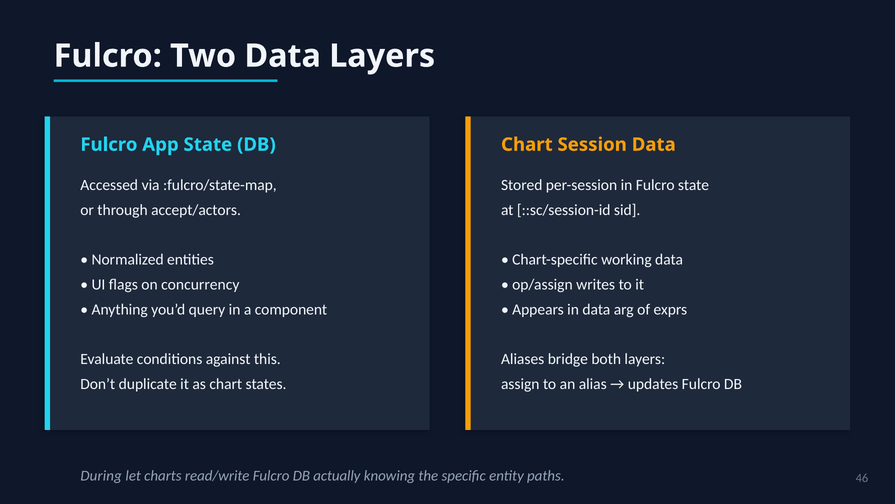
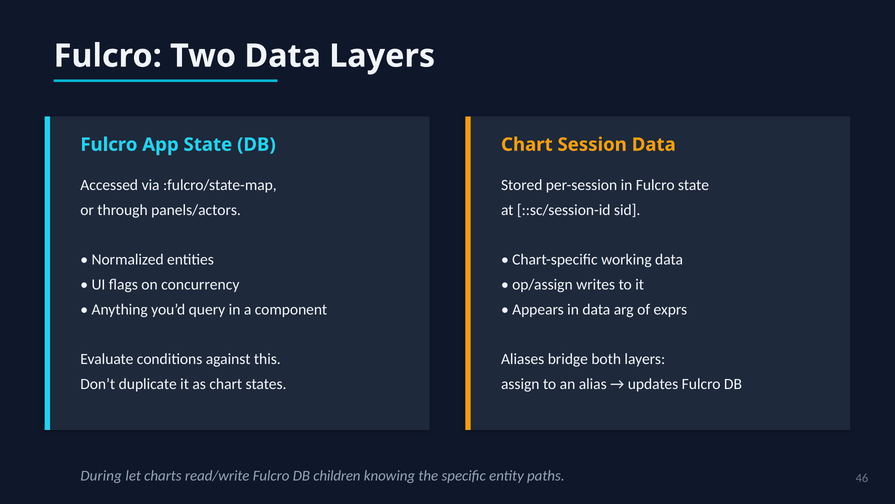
accept/actors: accept/actors -> panels/actors (196, 210)
actually: actually -> children (337, 475)
